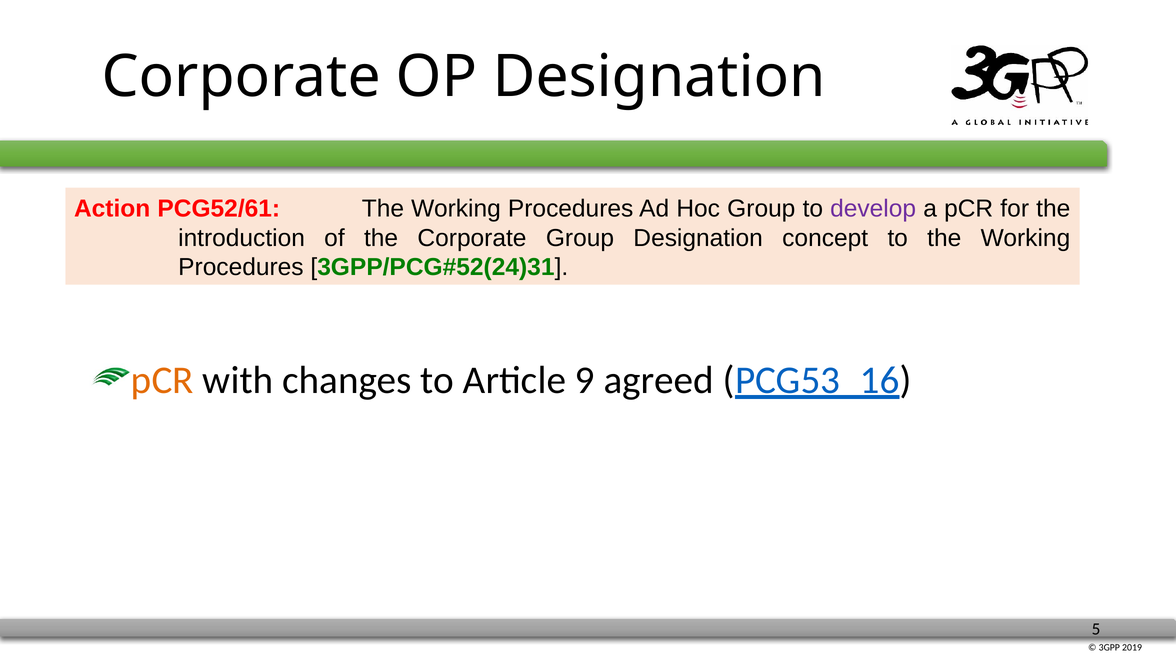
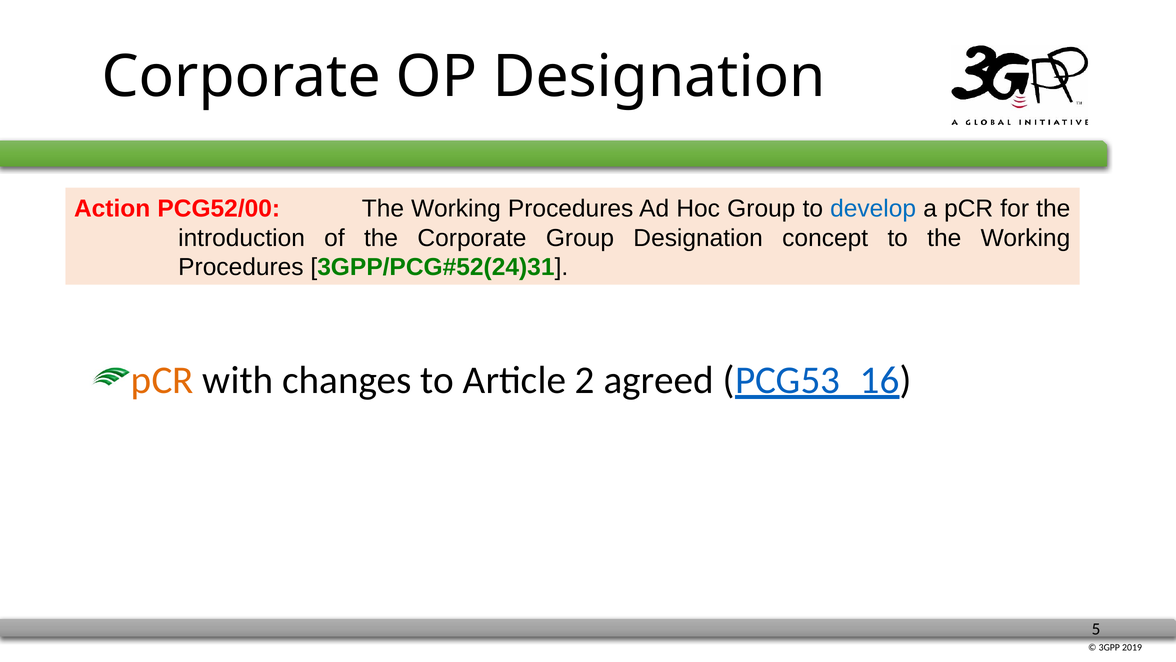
PCG52/61: PCG52/61 -> PCG52/00 (219, 208)
develop colour: purple -> blue (873, 208)
9: 9 -> 2 (585, 380)
